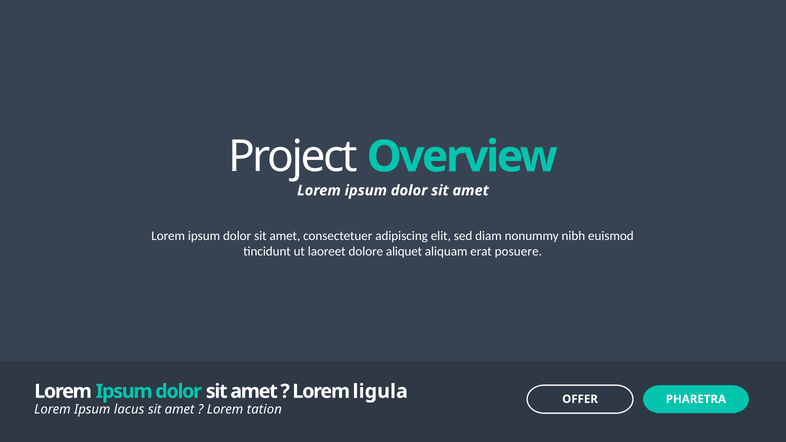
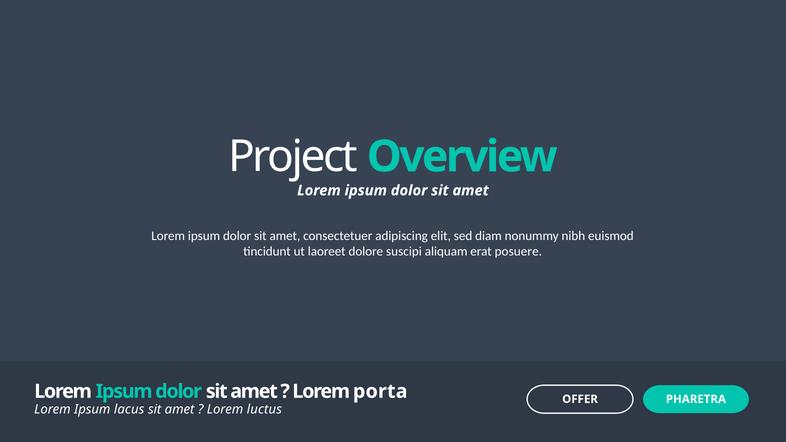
aliquet: aliquet -> suscipi (404, 252)
ligula: ligula -> porta (380, 391)
tation: tation -> luctus (264, 410)
